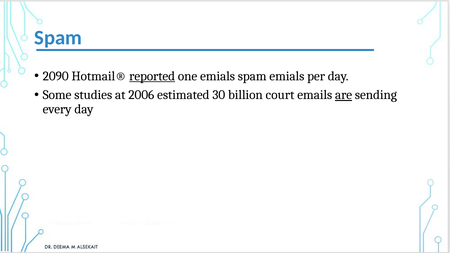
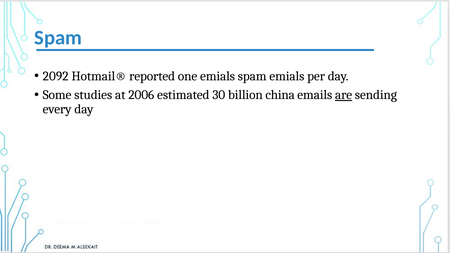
2090: 2090 -> 2092 (56, 76)
reported underline: present -> none (152, 76)
court: court -> china (280, 95)
